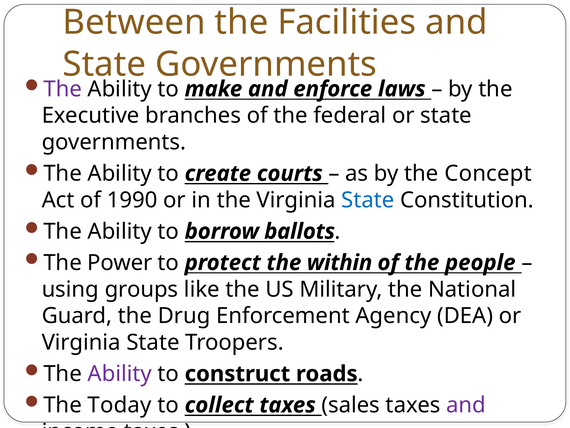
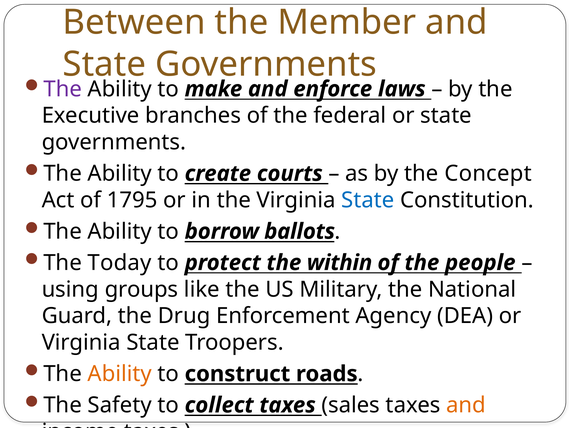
Facilities: Facilities -> Member (347, 22)
1990: 1990 -> 1795 (132, 200)
Power: Power -> Today (120, 262)
Ability colour: purple -> orange (120, 373)
Today: Today -> Safety (120, 405)
and colour: purple -> orange (466, 405)
